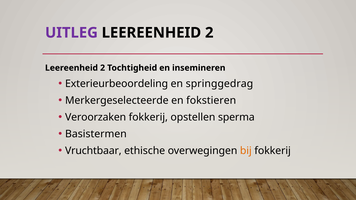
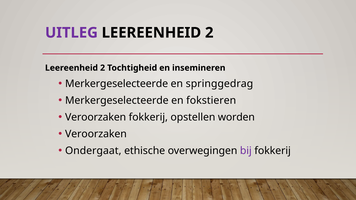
Exterieurbeoordeling: Exterieurbeoordeling -> Merkergeselecteerde (117, 84)
sperma: sperma -> worden (236, 117)
Basistermen: Basistermen -> Veroorzaken (96, 134)
Vruchtbaar: Vruchtbaar -> Ondergaat (93, 151)
bij colour: orange -> purple (246, 151)
